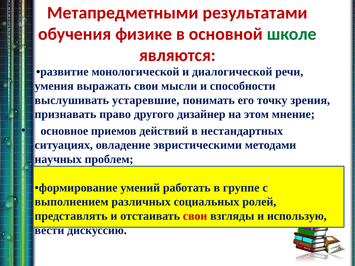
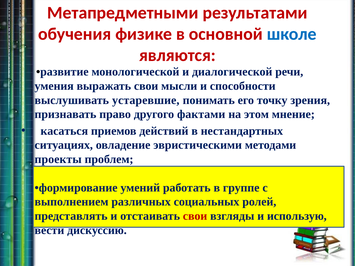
школе colour: green -> blue (292, 34)
дизайнер: дизайнер -> фактами (201, 114)
основное: основное -> касаться (64, 131)
научных: научных -> проекты (58, 159)
